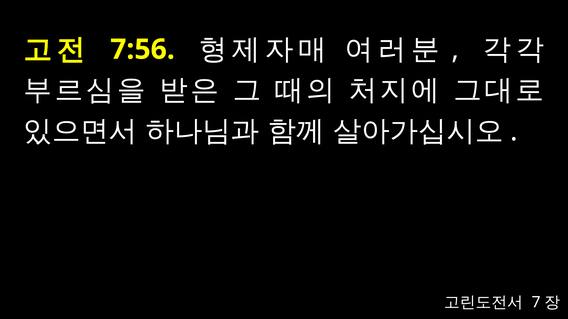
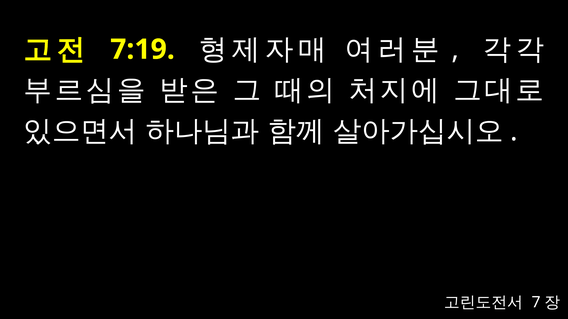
7:56: 7:56 -> 7:19 (142, 49)
